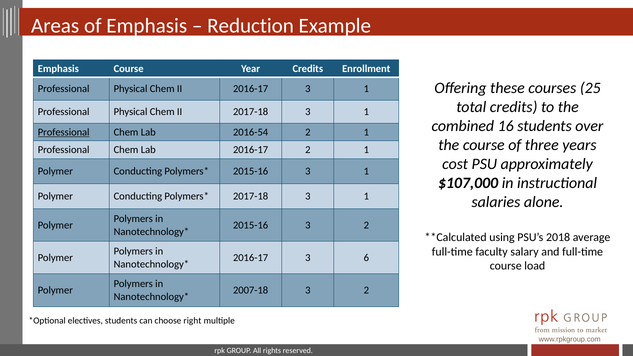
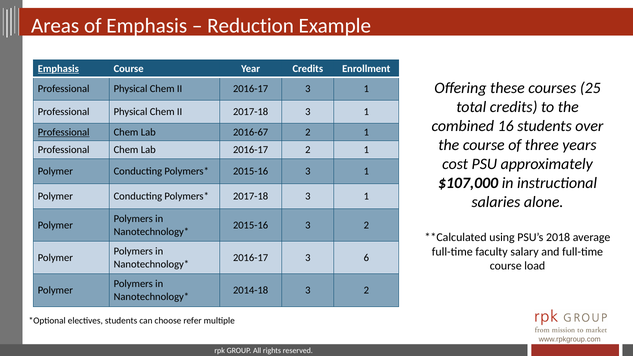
Emphasis underline: none -> present (58, 69)
2016-54: 2016-54 -> 2016-67 (251, 132)
2007-18: 2007-18 -> 2014-18 (251, 290)
right: right -> refer (193, 321)
